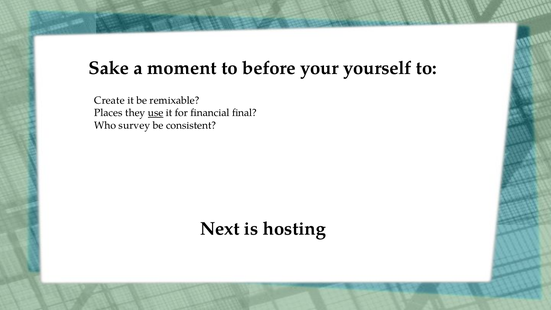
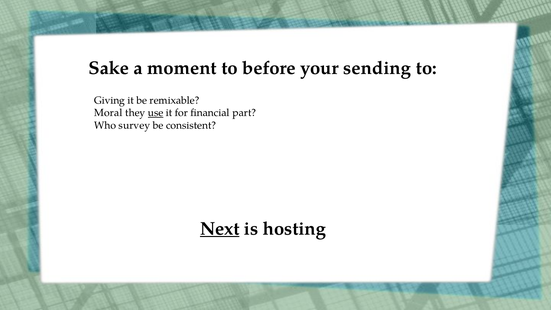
yourself: yourself -> sending (377, 68)
Create: Create -> Giving (110, 101)
Places: Places -> Moral (108, 113)
final: final -> part (244, 113)
Next underline: none -> present (220, 229)
